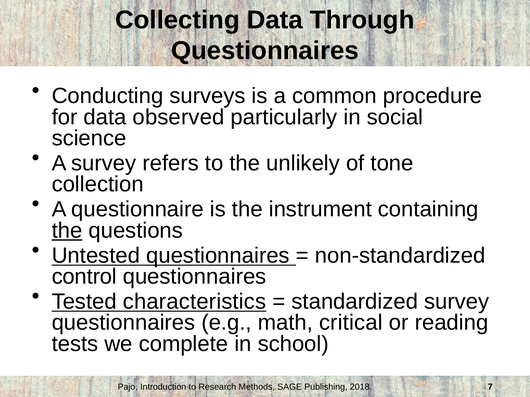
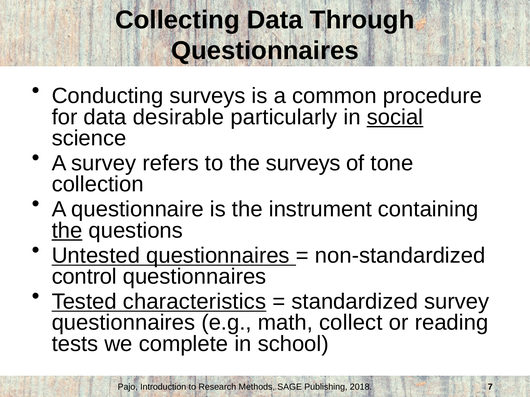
observed: observed -> desirable (178, 117)
social underline: none -> present (395, 117)
the unlikely: unlikely -> surveys (303, 163)
critical: critical -> collect (351, 323)
